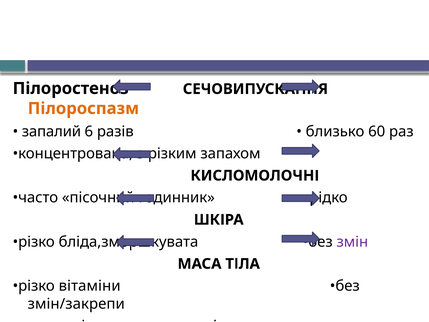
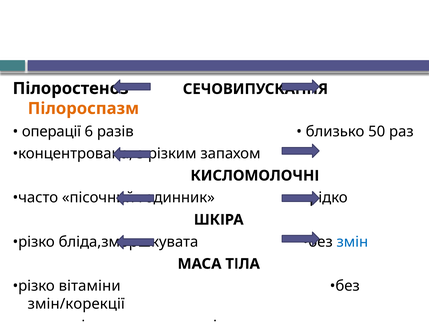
запалий: запалий -> операції (51, 131)
60: 60 -> 50 (377, 131)
змін colour: purple -> blue (352, 242)
змін/закрепи: змін/закрепи -> змін/корекції (76, 304)
